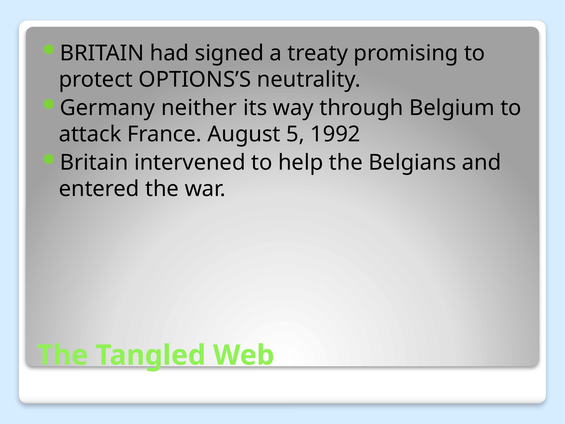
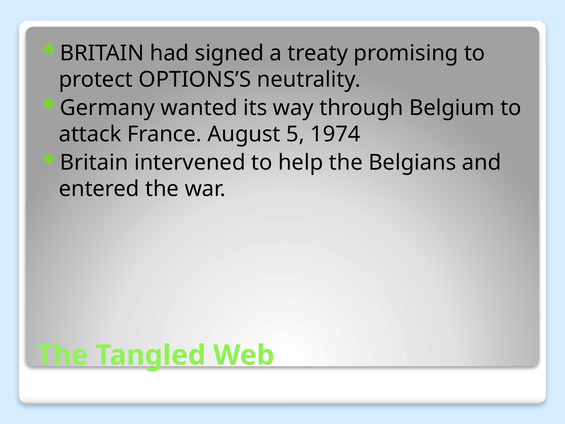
neither: neither -> wanted (199, 108)
1992: 1992 -> 1974 (335, 134)
